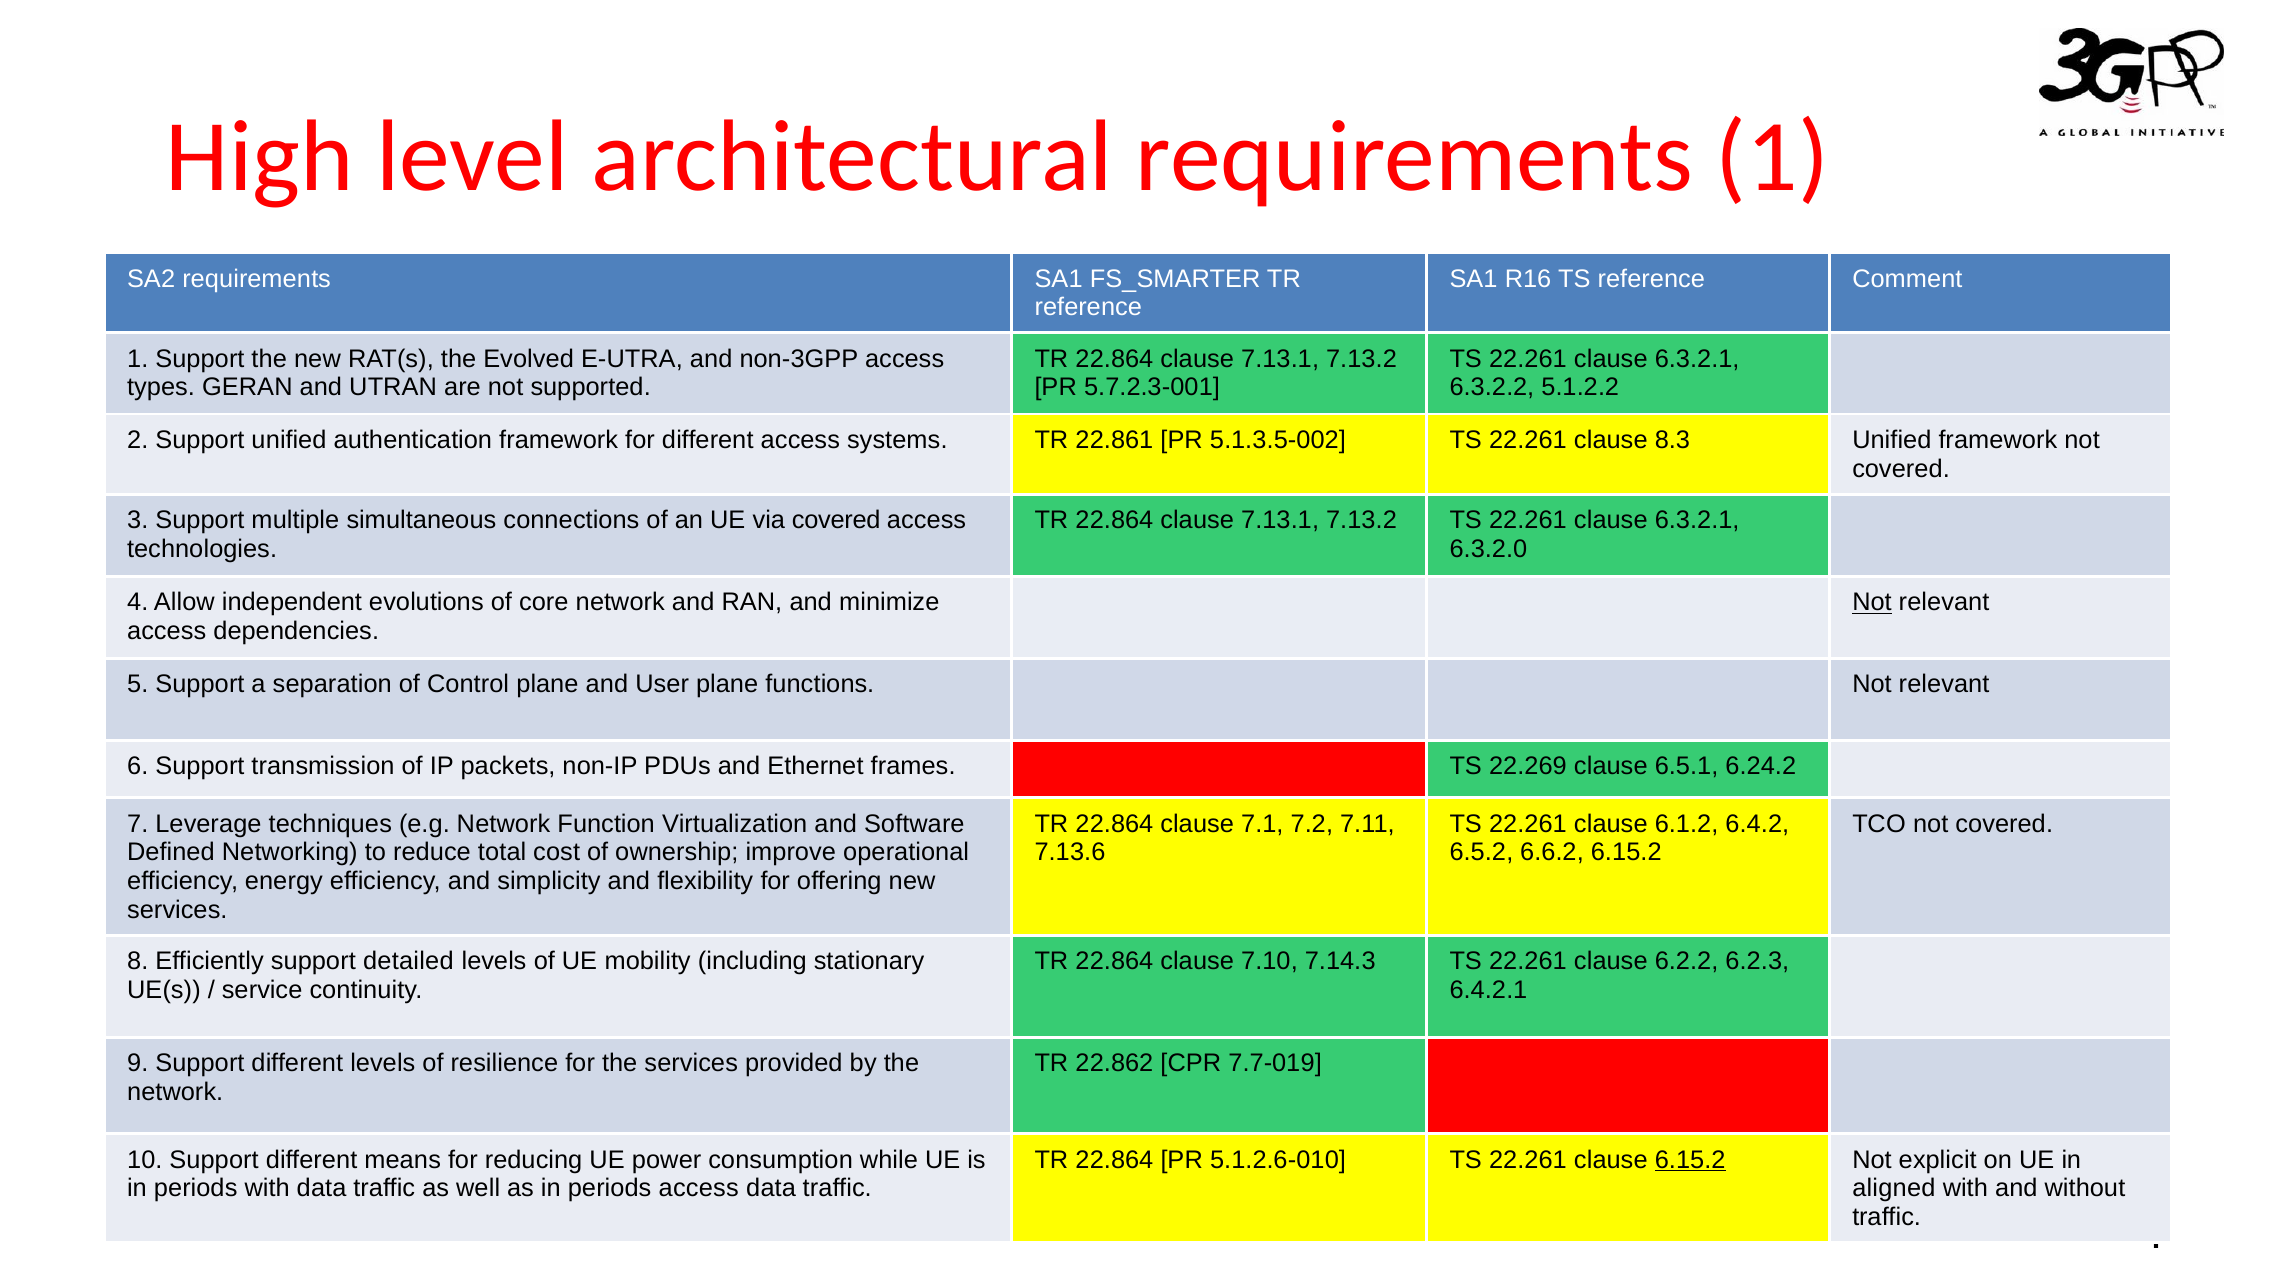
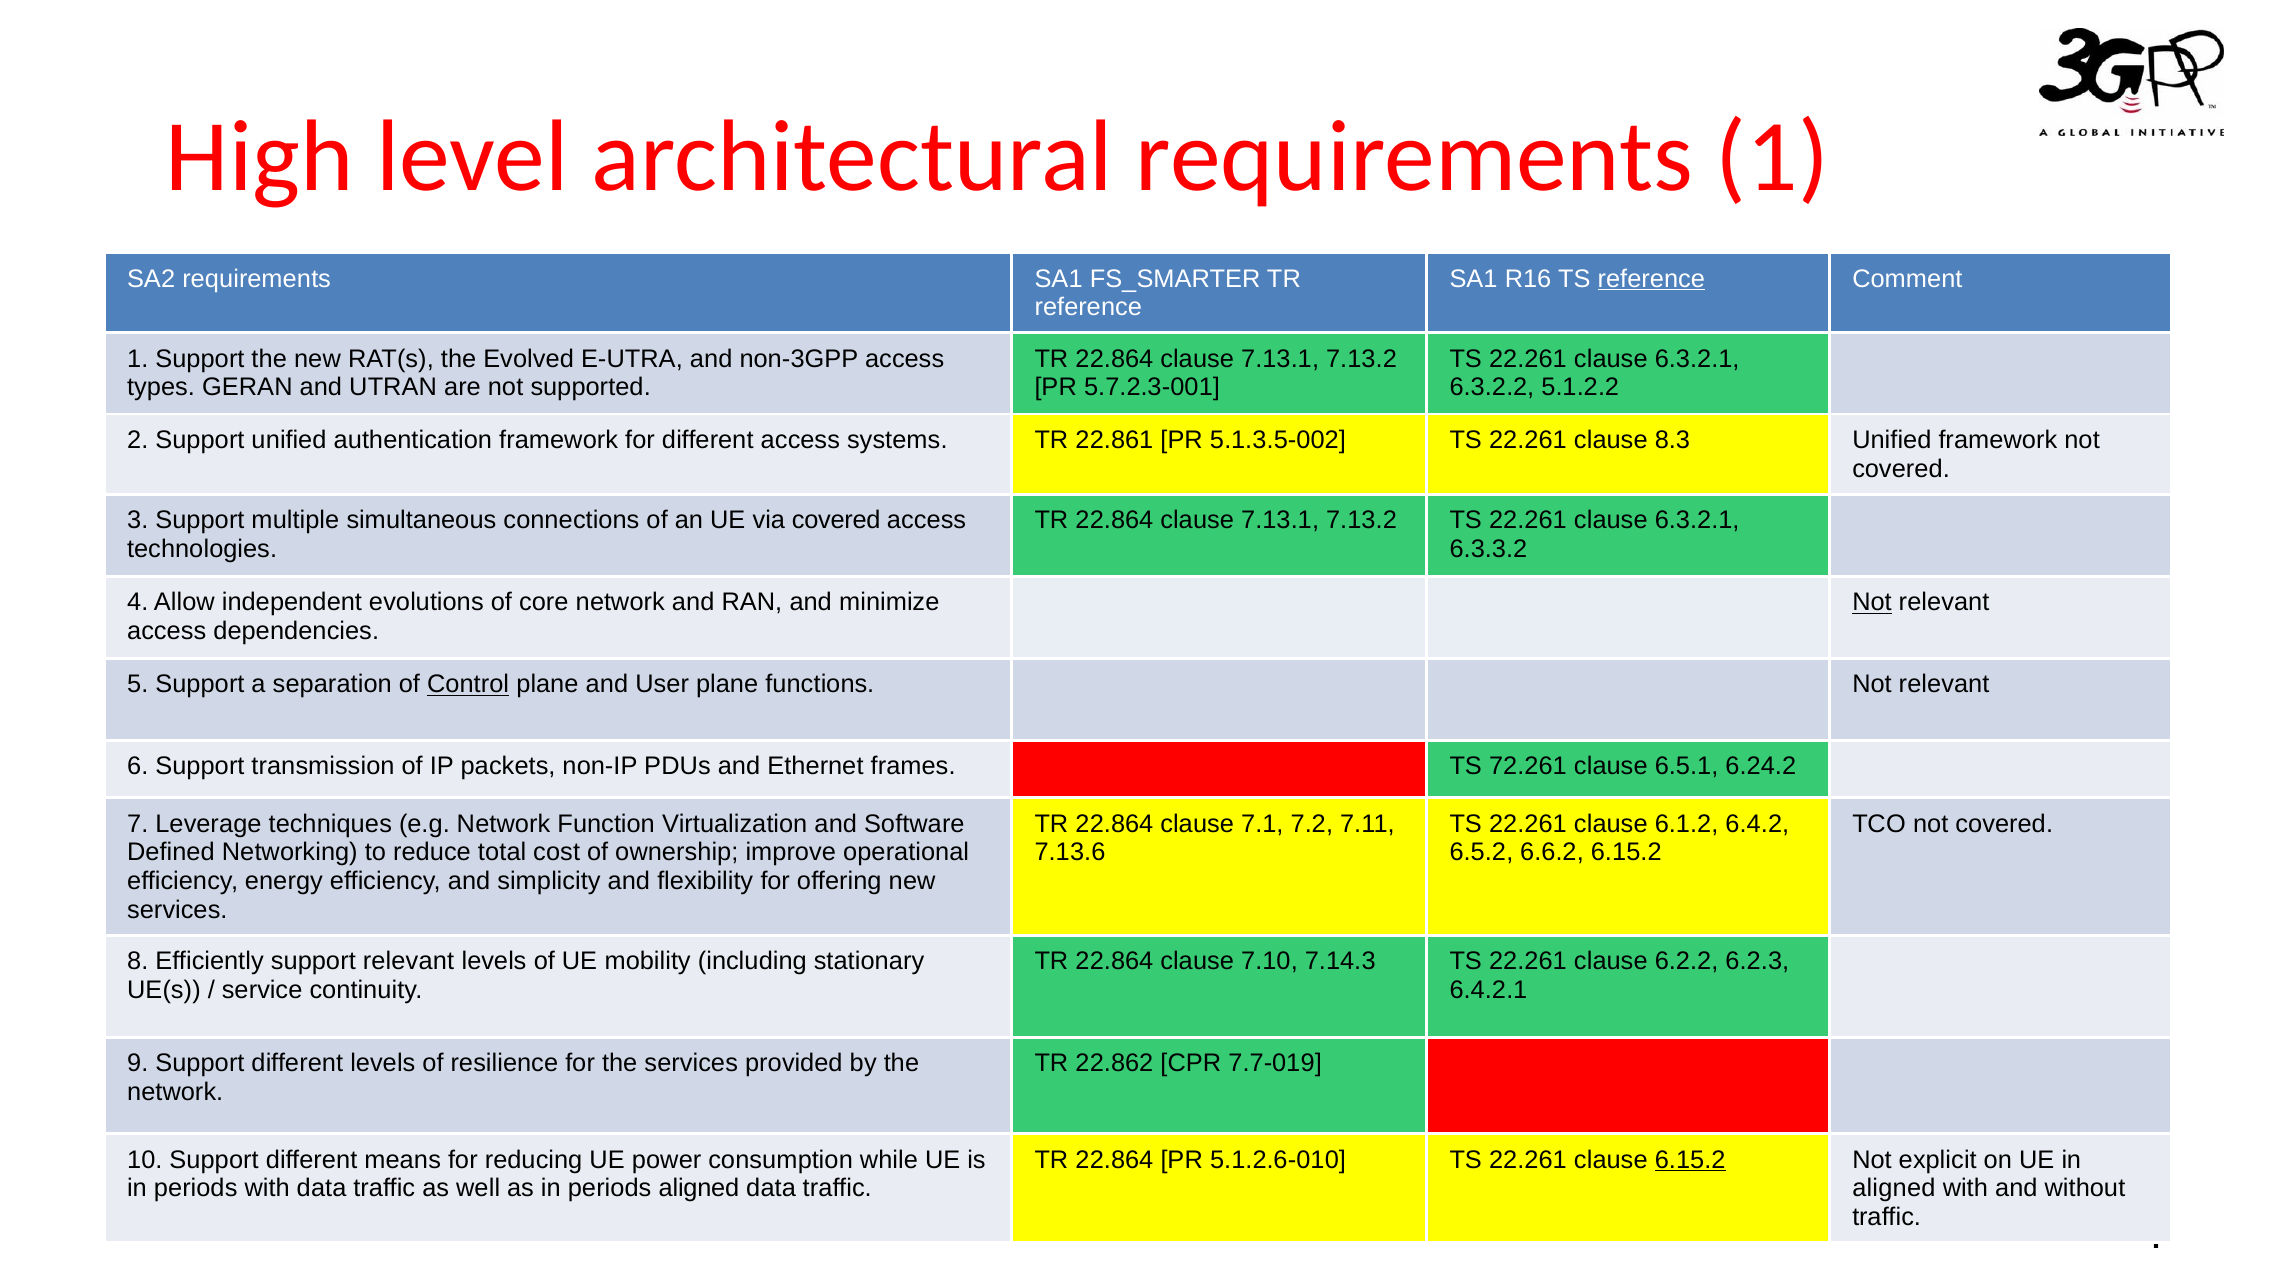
reference underline: none -> present (1651, 279)
6.3.2.0: 6.3.2.0 -> 6.3.3.2 (1488, 549)
Control underline: none -> present (468, 684)
22.269: 22.269 -> 72.261 (1528, 766)
support detailed: detailed -> relevant (408, 961)
periods access: access -> aligned (699, 1188)
